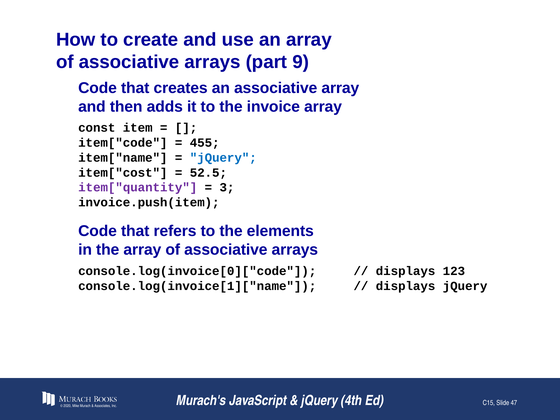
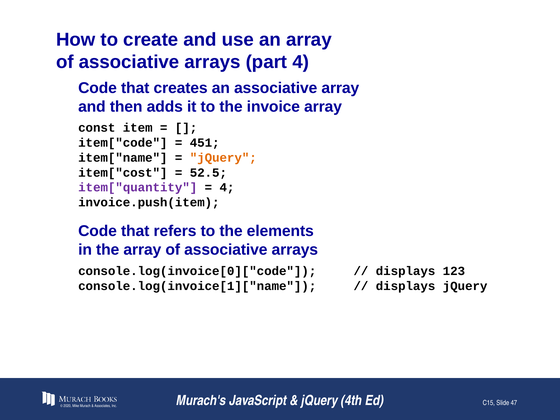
part 9: 9 -> 4 (301, 62)
455: 455 -> 451 (205, 143)
jQuery colour: blue -> orange (223, 158)
3: 3 -> 4 (227, 188)
